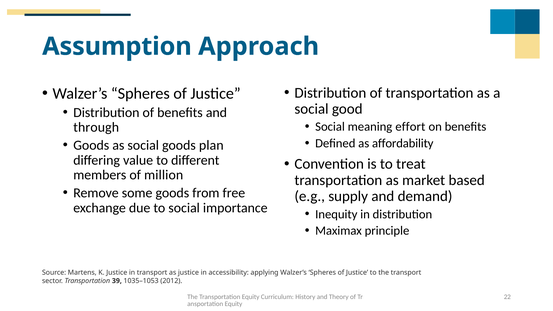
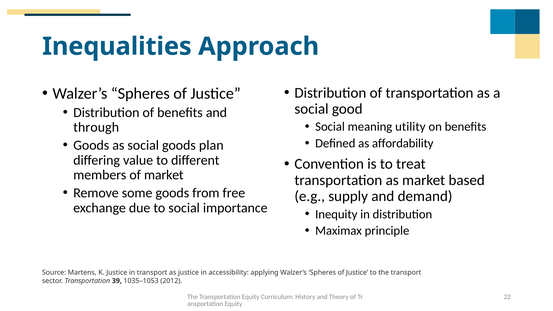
Assumption: Assumption -> Inequalities (117, 46)
effort: effort -> utility (410, 127)
of million: million -> market (164, 175)
